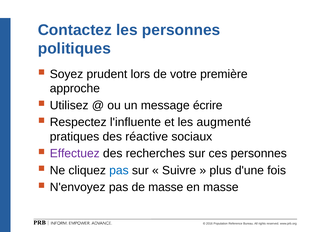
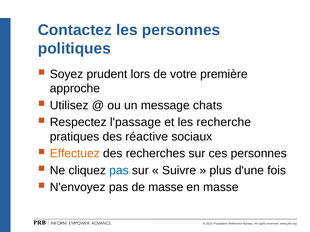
écrire: écrire -> chats (208, 106)
l'influente: l'influente -> l'passage (135, 122)
augmenté: augmenté -> recherche (224, 122)
Effectuez colour: purple -> orange (75, 154)
